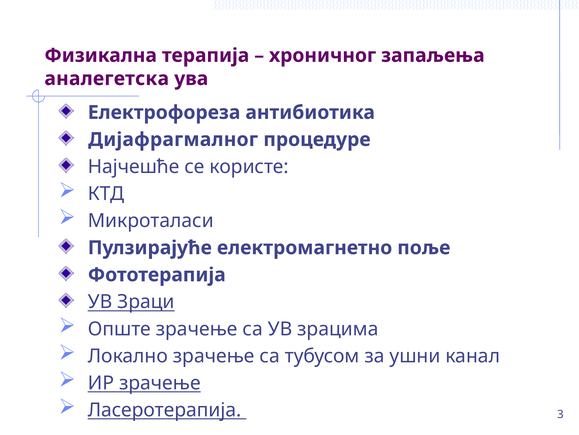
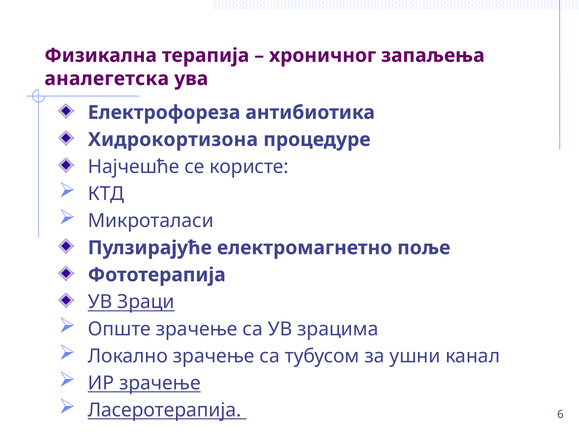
Дијафрагмалног: Дијафрагмалног -> Хидрокортизона (173, 139)
3: 3 -> 6 (560, 414)
